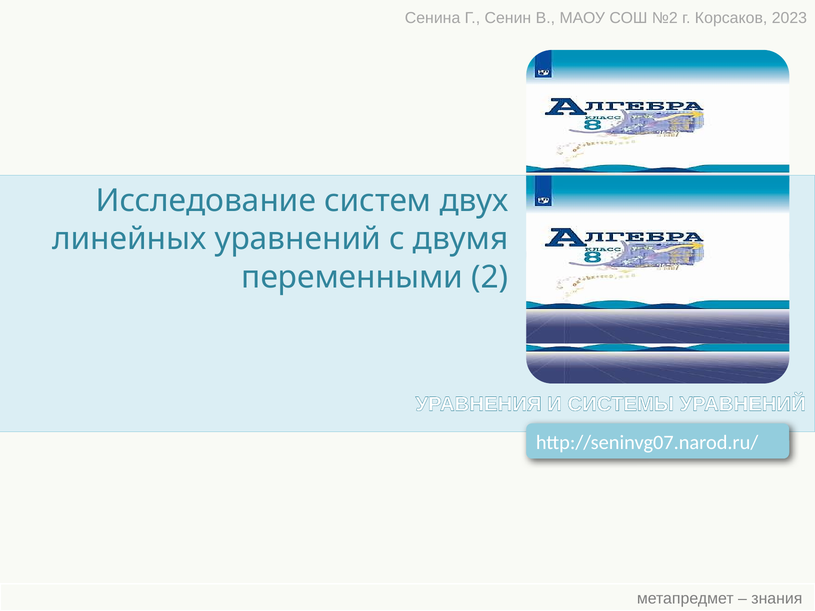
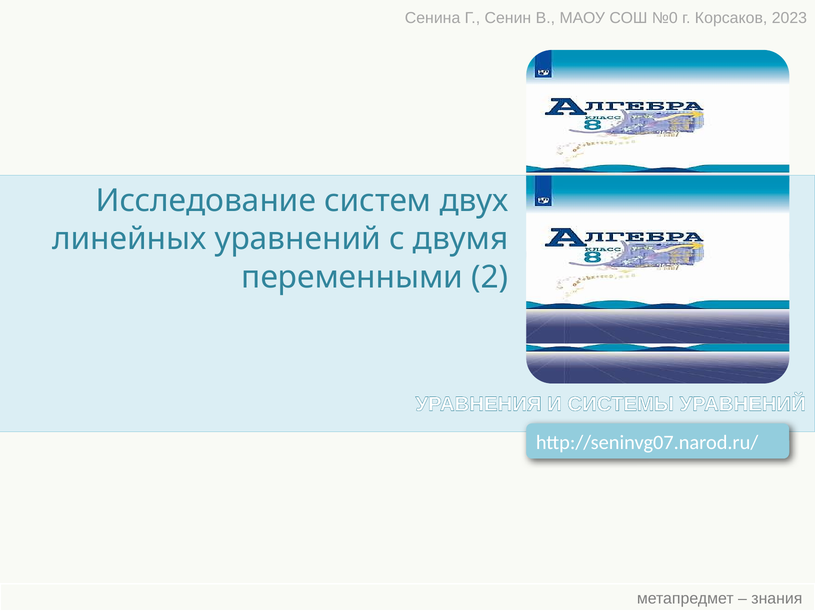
№2: №2 -> №0 (665, 18)
